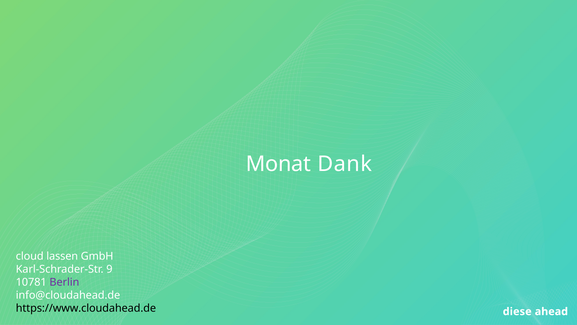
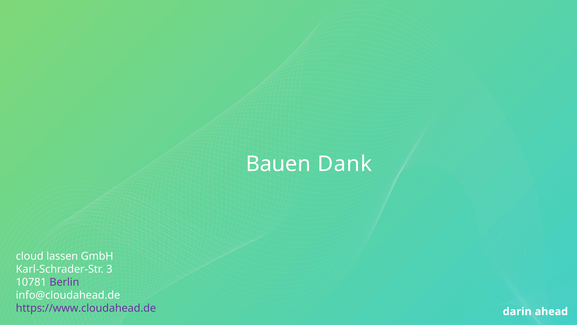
Monat: Monat -> Bauen (278, 164)
9: 9 -> 3 (109, 269)
https://www.cloudahead.de colour: black -> purple (86, 308)
diese: diese -> darin (517, 311)
